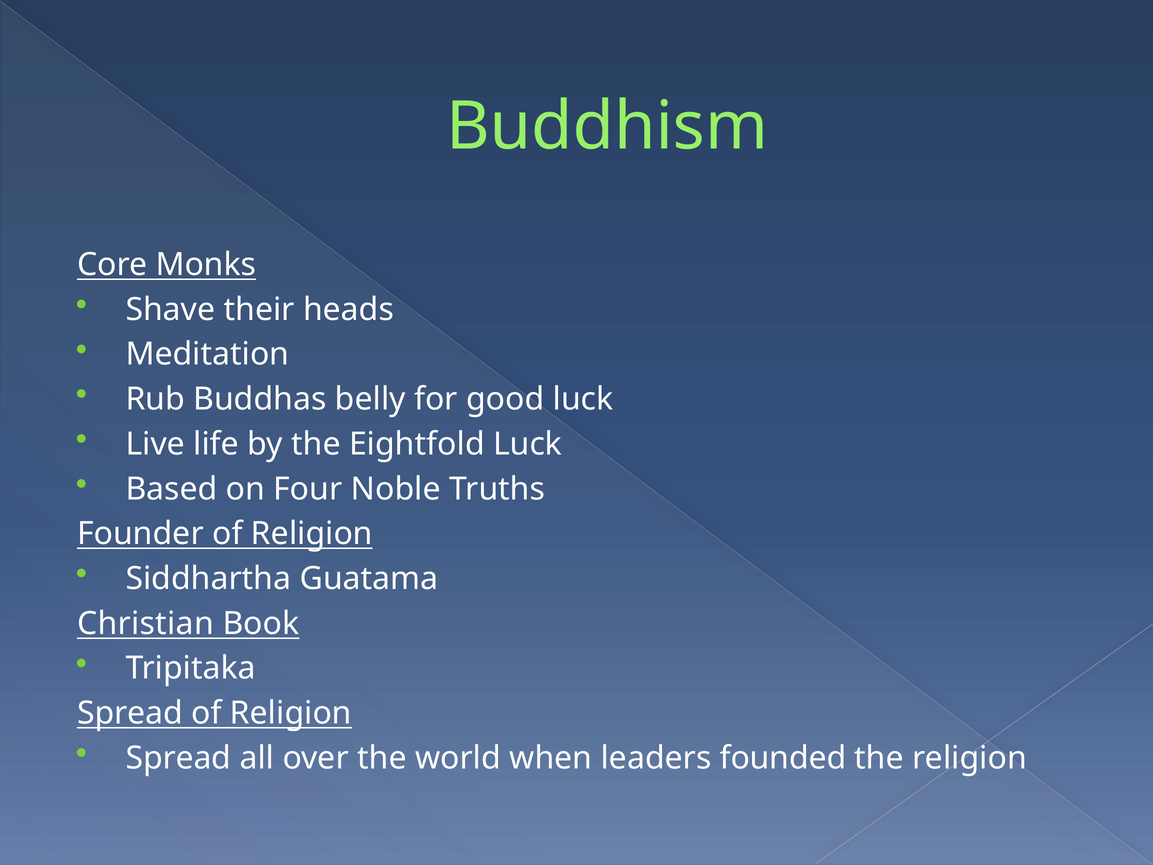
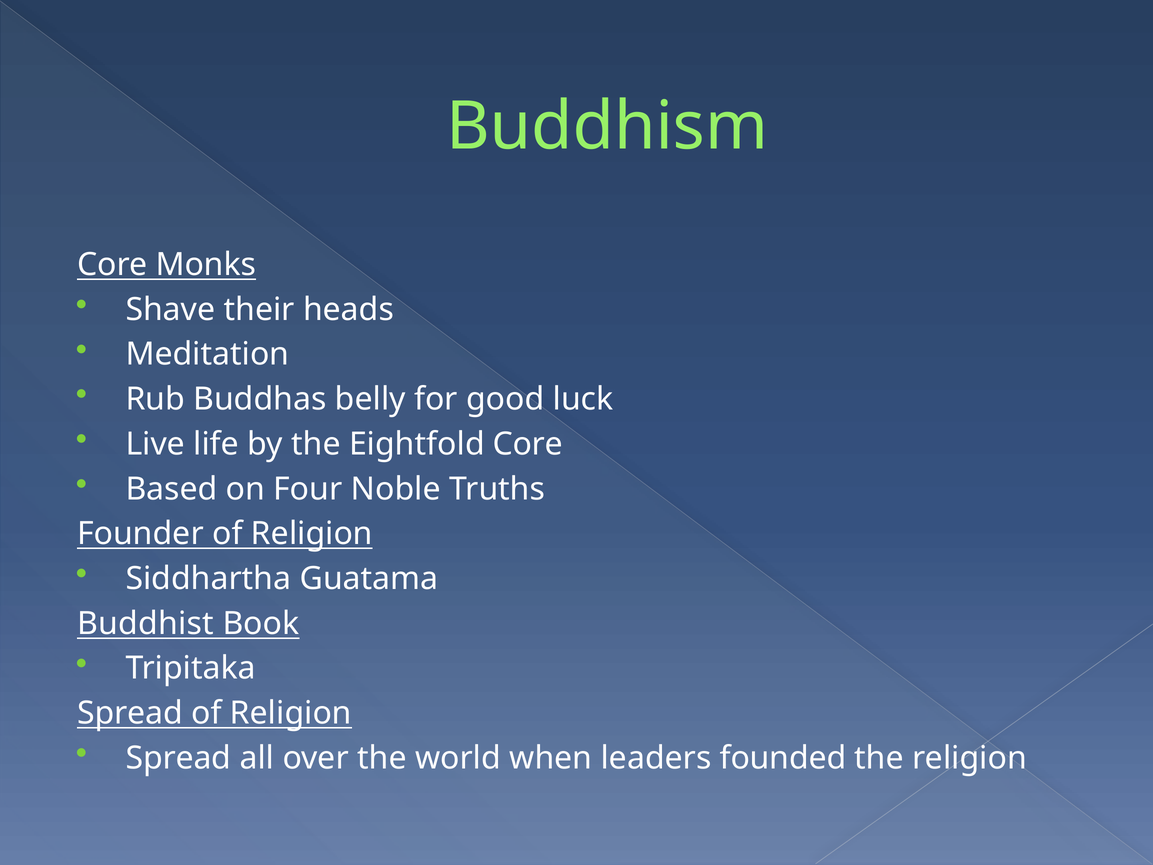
Eightfold Luck: Luck -> Core (528, 444)
Christian: Christian -> Buddhist (146, 623)
